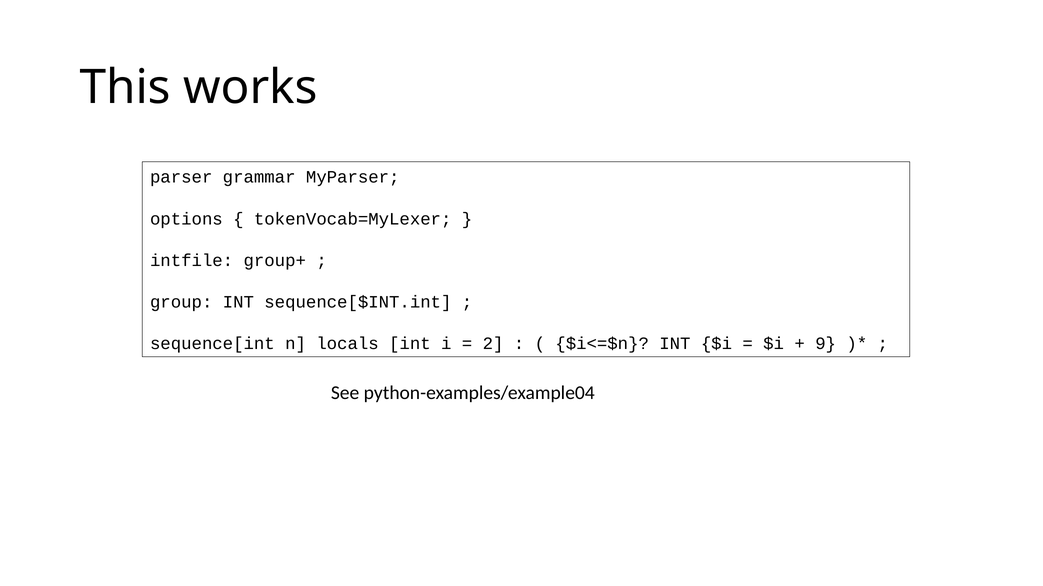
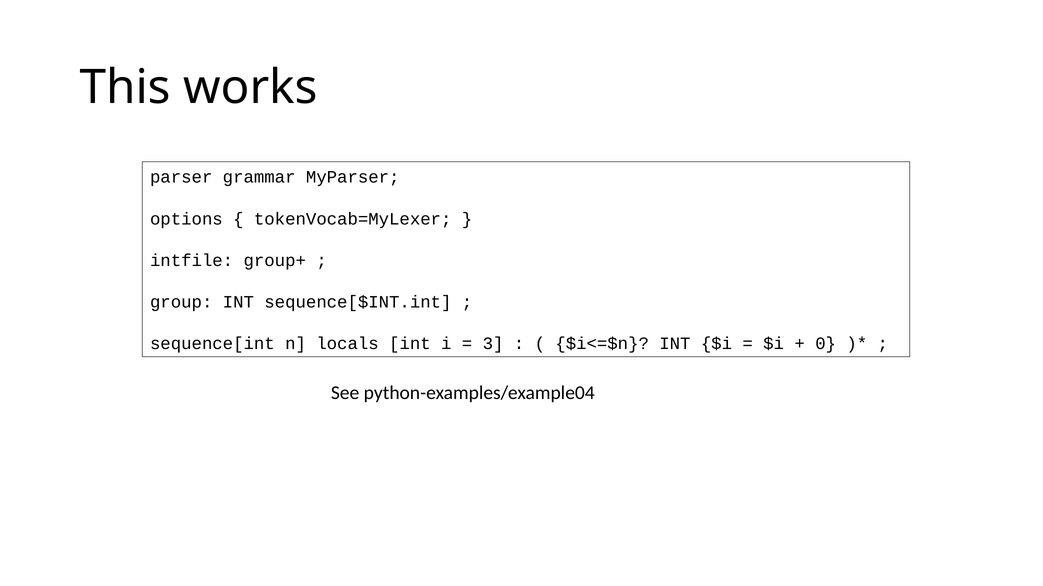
2: 2 -> 3 (493, 344)
9: 9 -> 0 (826, 344)
